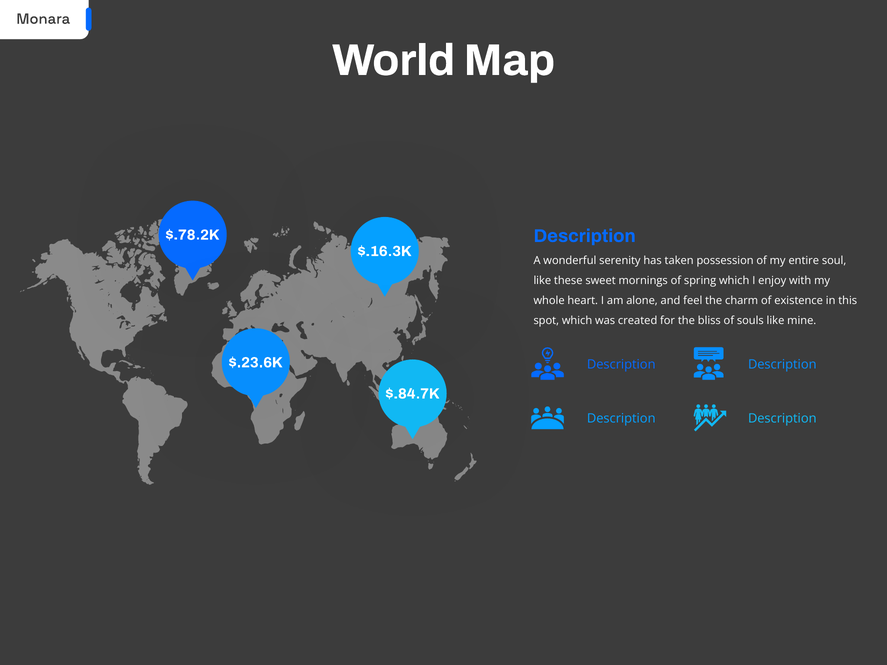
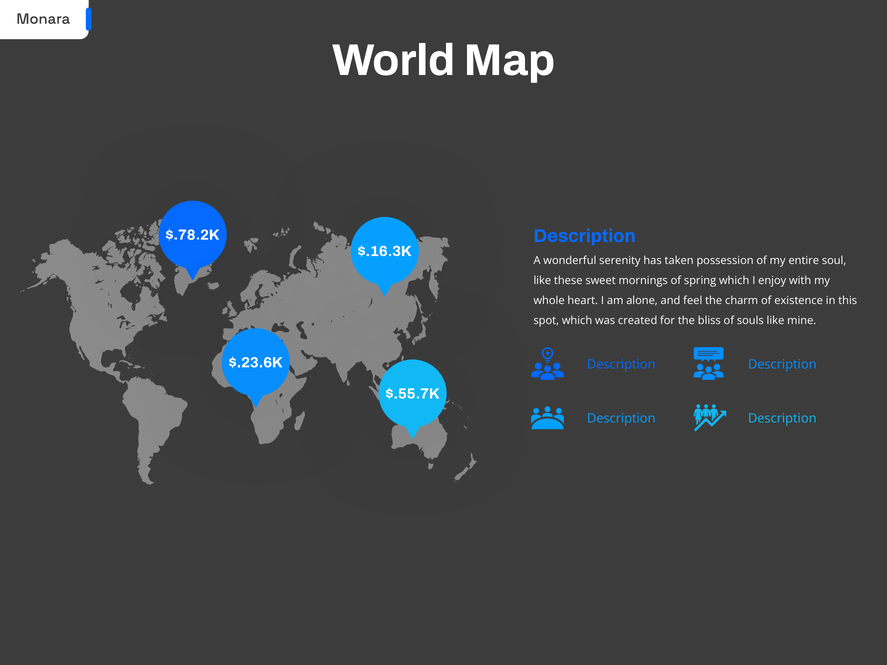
$.84.7K: $.84.7K -> $.55.7K (412, 394)
